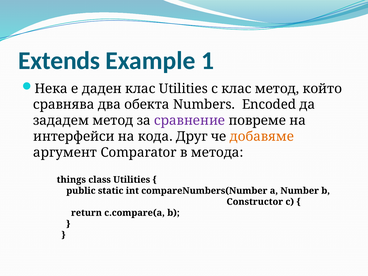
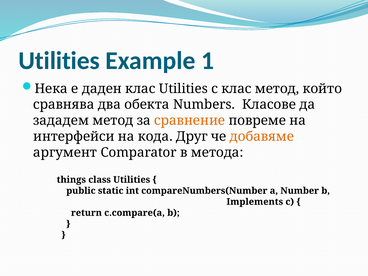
Extends: Extends -> Utilities (59, 61)
Encoded: Encoded -> Класове (269, 105)
сравнение colour: purple -> orange (190, 121)
Constructor: Constructor -> Implements (255, 202)
